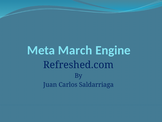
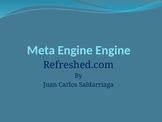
Meta March: March -> Engine (75, 50)
